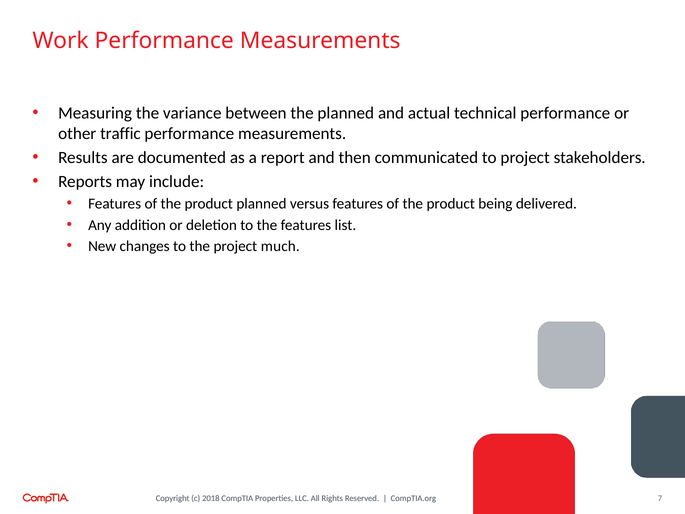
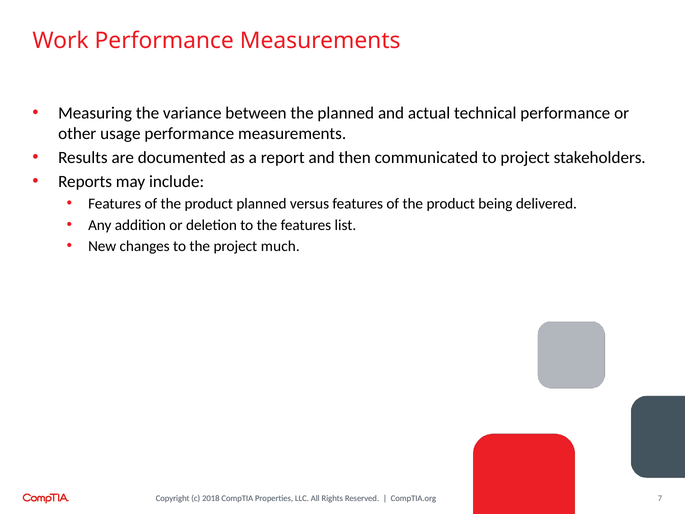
traffic: traffic -> usage (120, 133)
